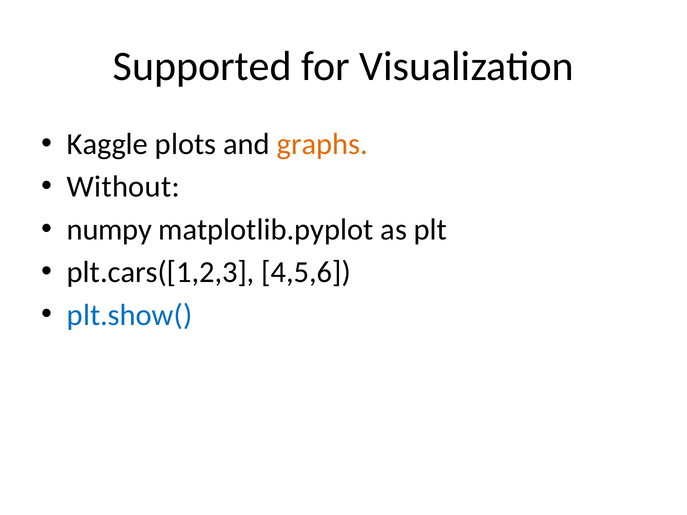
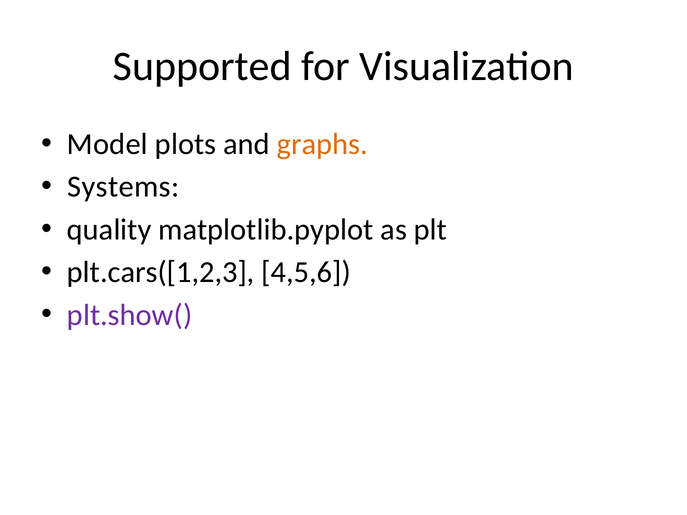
Kaggle: Kaggle -> Model (107, 144)
Without: Without -> Systems (123, 187)
numpy: numpy -> quality (109, 230)
plt.show( colour: blue -> purple (130, 315)
